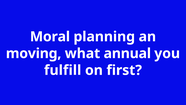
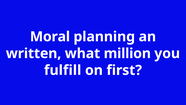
moving: moving -> written (34, 53)
annual: annual -> million (127, 53)
